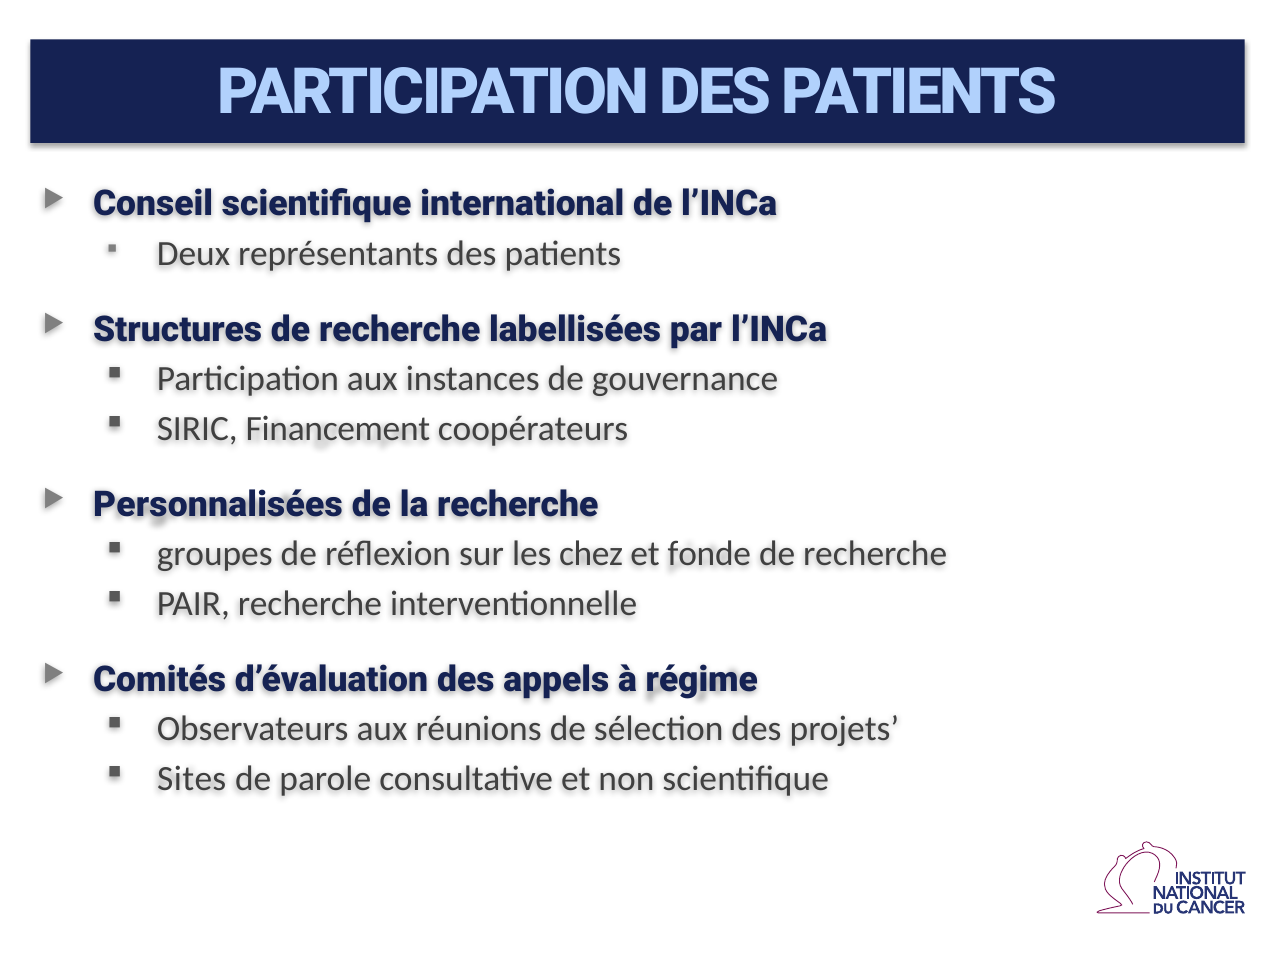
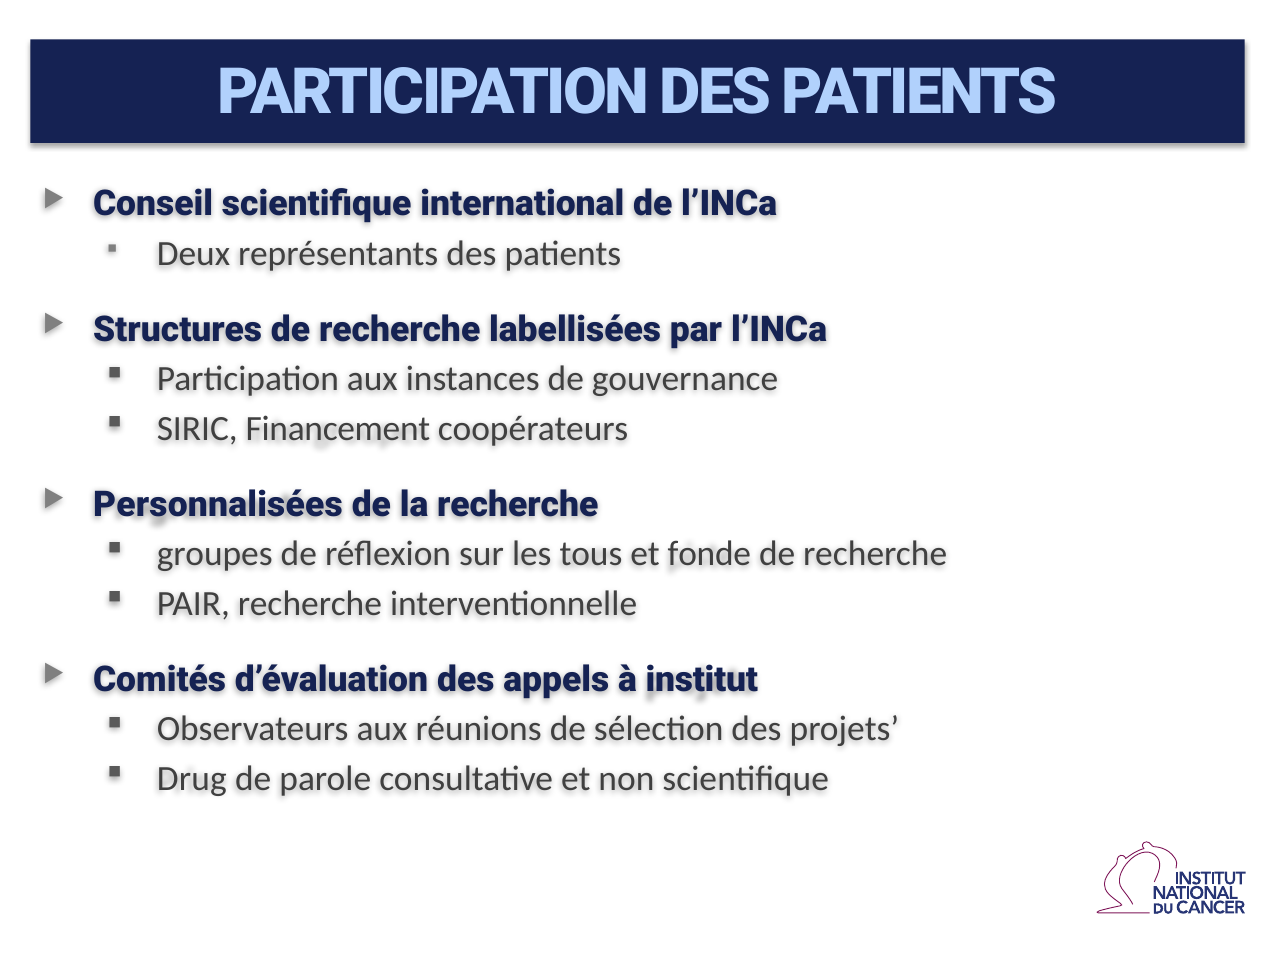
chez: chez -> tous (591, 554)
régime: régime -> institut (702, 680)
Sites: Sites -> Drug (192, 779)
